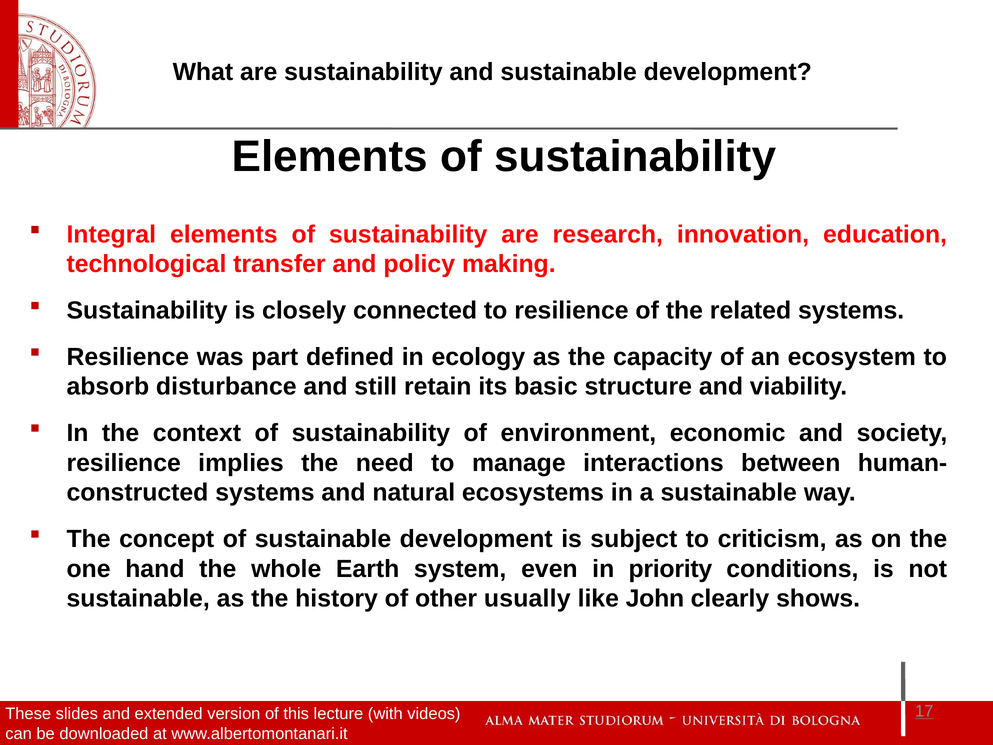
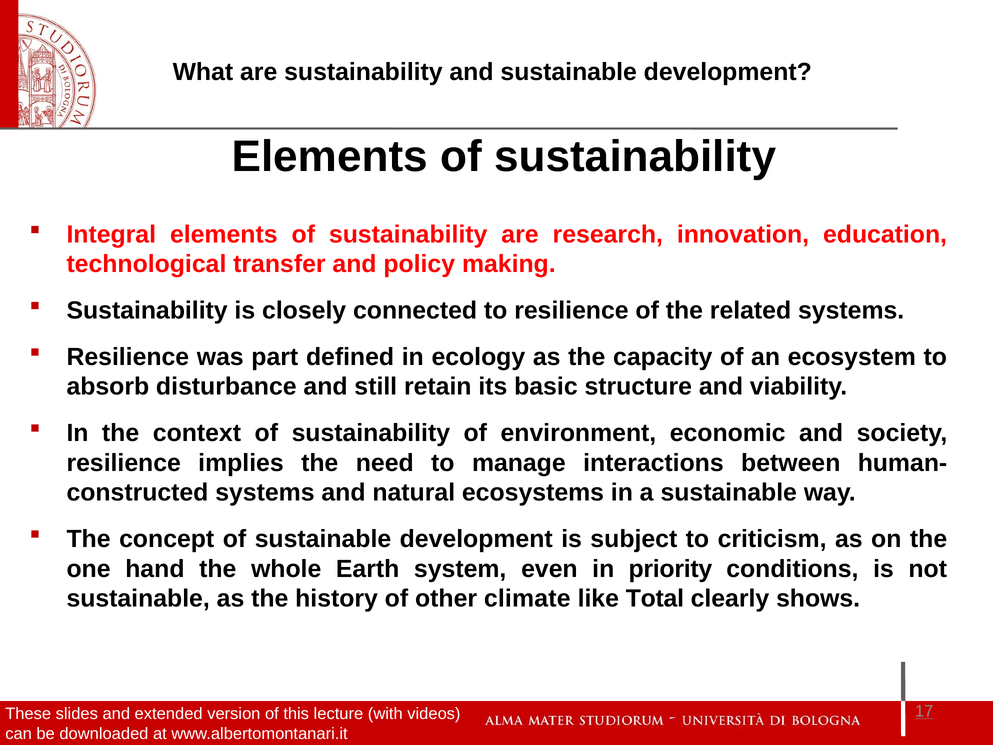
usually: usually -> climate (527, 598)
John: John -> Total (655, 598)
